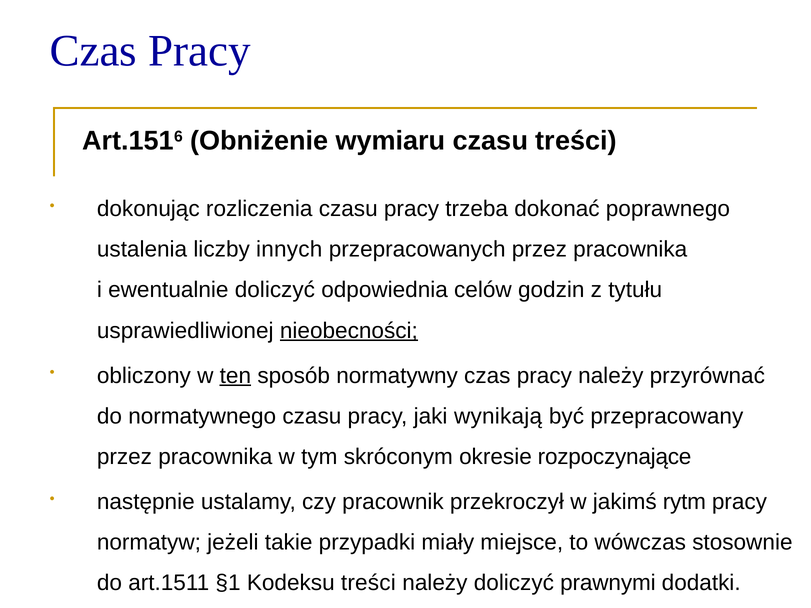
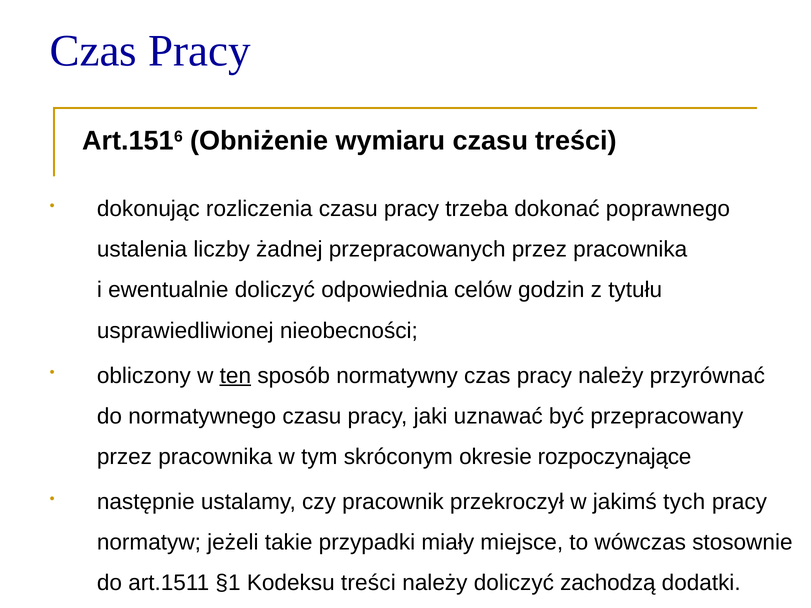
innych: innych -> żadnej (289, 250)
nieobecności underline: present -> none (349, 331)
wynikają: wynikają -> uznawać (498, 416)
rytm: rytm -> tych (684, 502)
prawnymi: prawnymi -> zachodzą (608, 583)
